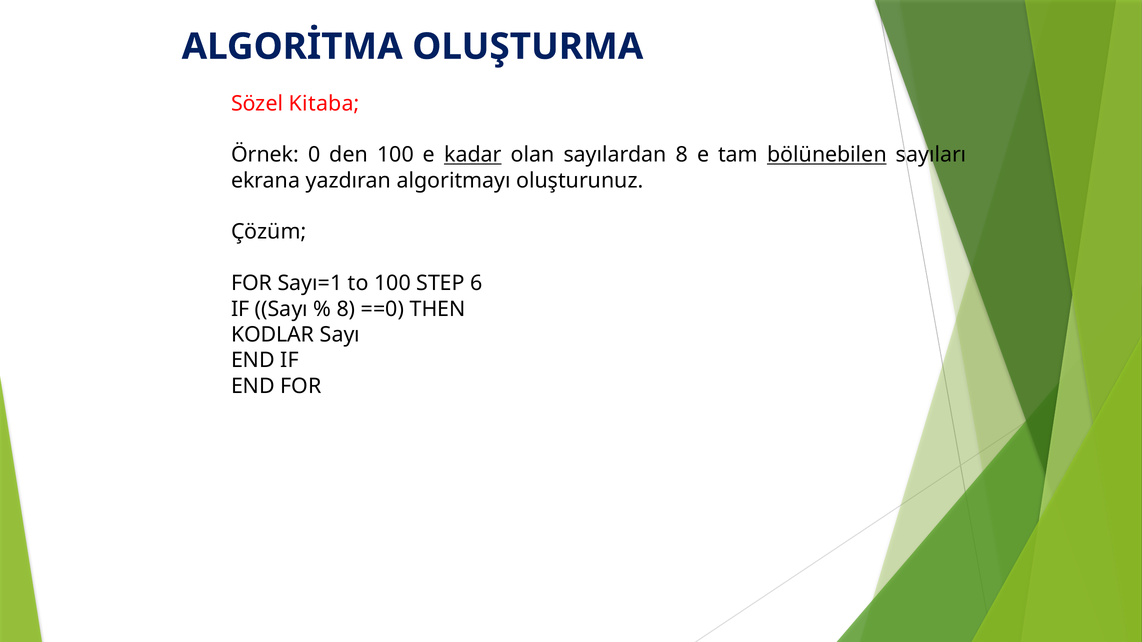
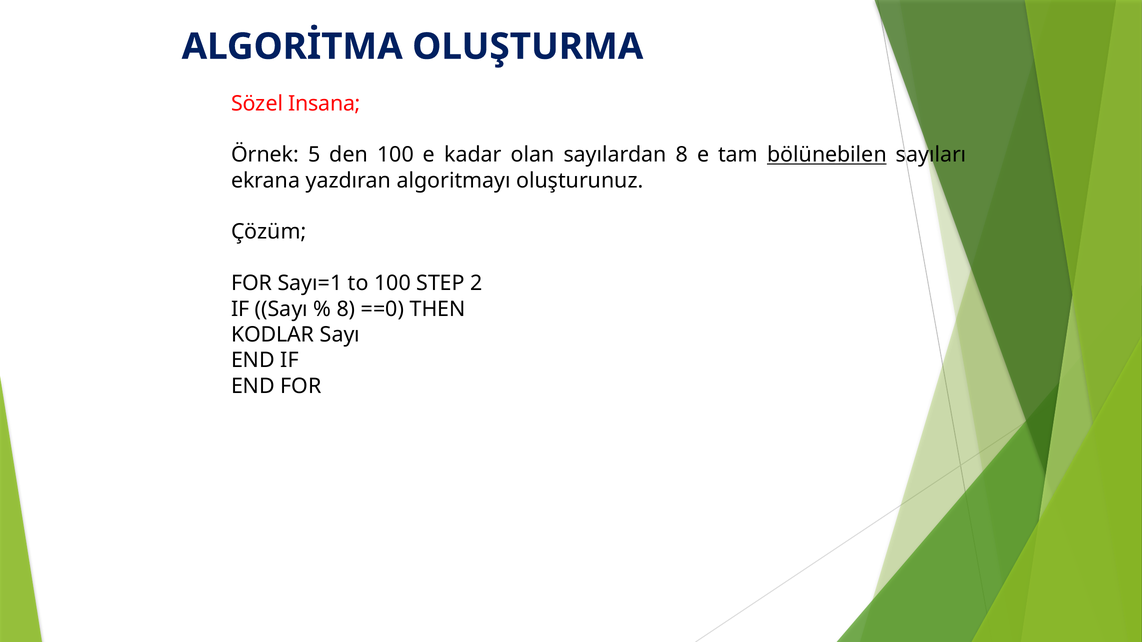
Kitaba: Kitaba -> Insana (324, 104)
0: 0 -> 5 (314, 155)
kadar underline: present -> none (473, 155)
6: 6 -> 2 (476, 283)
